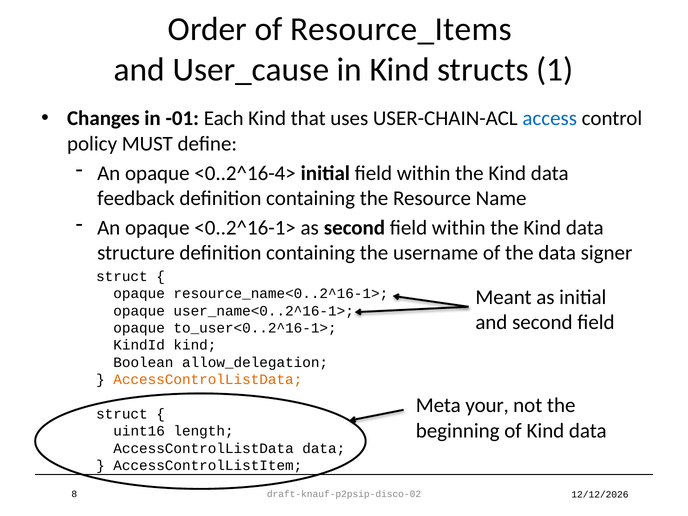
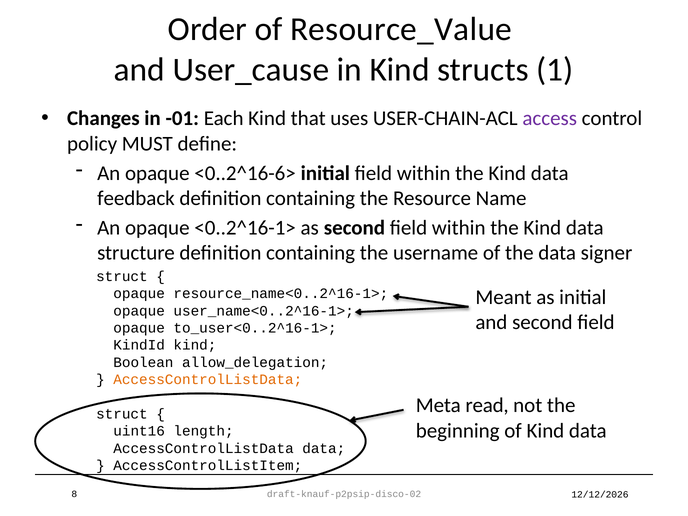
Resource_Items: Resource_Items -> Resource_Value (401, 29)
access colour: blue -> purple (550, 118)
<0..2^16-4>: <0..2^16-4> -> <0..2^16-6> (245, 173)
your: your -> read (487, 405)
